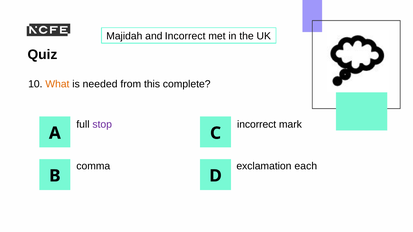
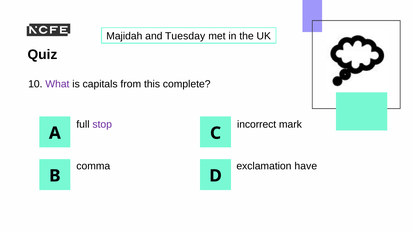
and Incorrect: Incorrect -> Tuesday (185, 36)
What colour: orange -> purple (57, 84)
needed: needed -> capitals (100, 84)
each: each -> have (306, 166)
